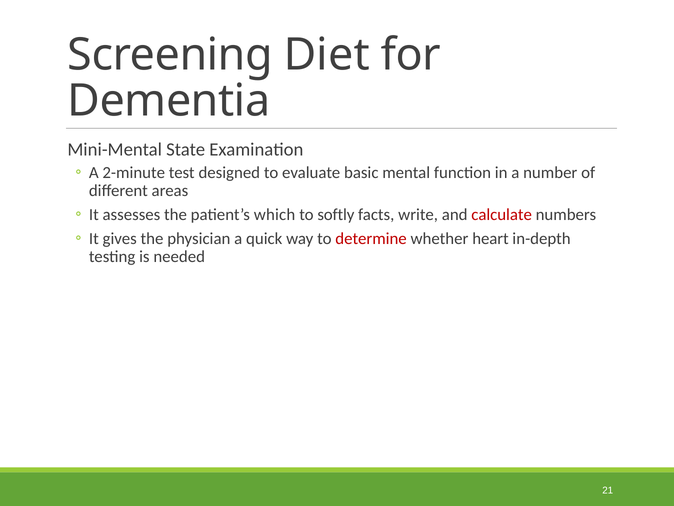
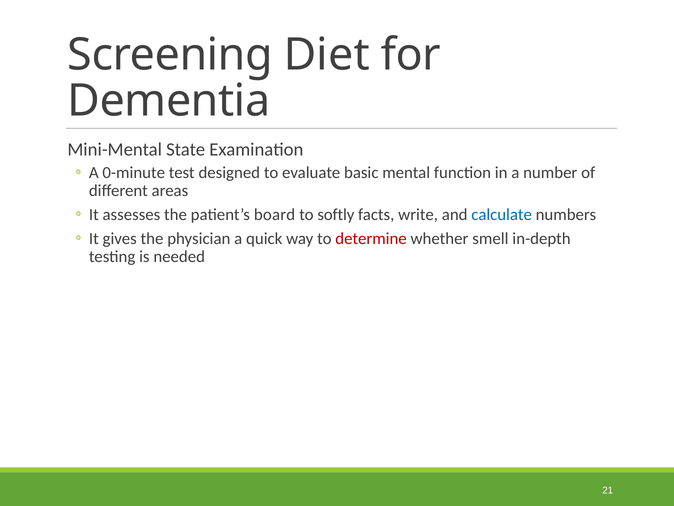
2-minute: 2-minute -> 0-minute (134, 172)
which: which -> board (275, 214)
calculate colour: red -> blue (502, 214)
heart: heart -> smell (490, 238)
